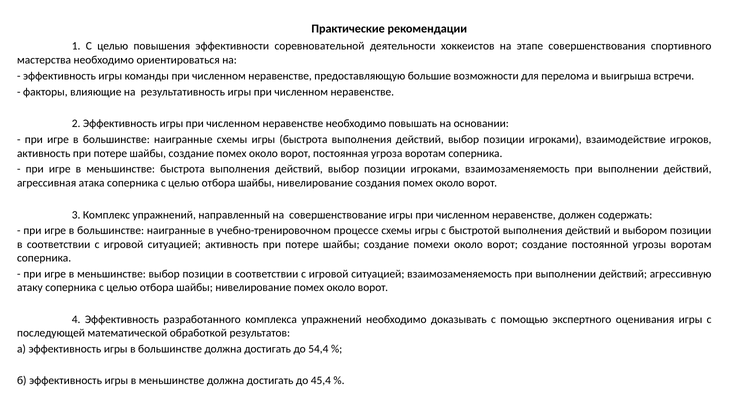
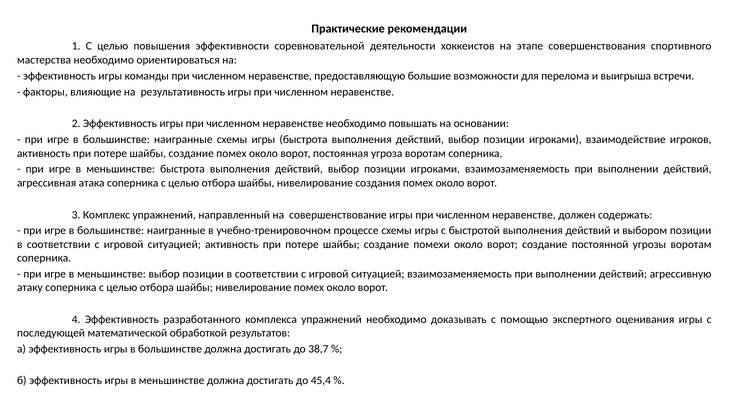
54,4: 54,4 -> 38,7 (318, 349)
